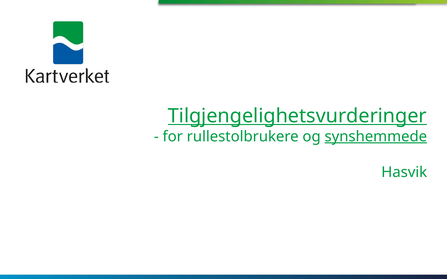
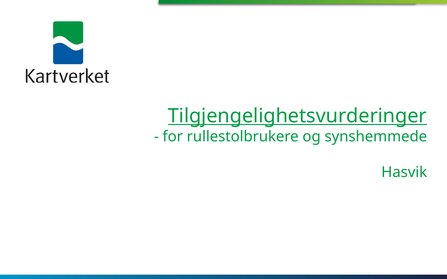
synshemmede underline: present -> none (376, 137)
